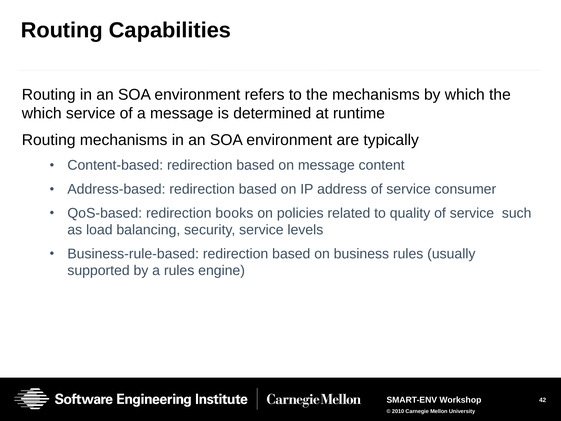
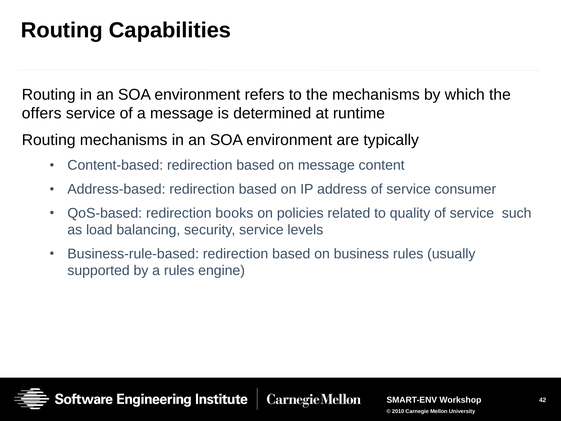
which: which -> offers (42, 113)
